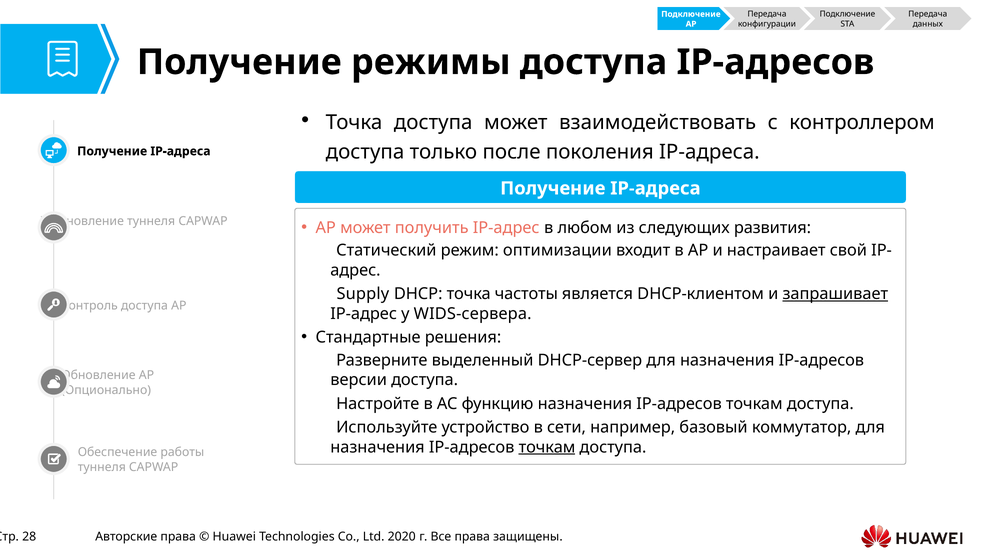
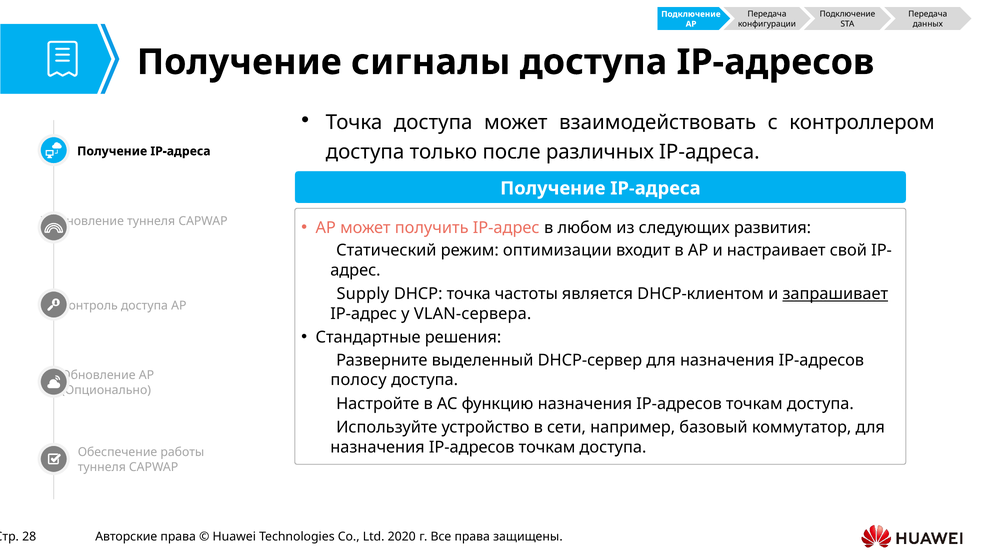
режимы: режимы -> сигналы (431, 62)
поколения: поколения -> различных (600, 152)
WIDS-сервера: WIDS-сервера -> VLAN-сервера (473, 313)
версии: версии -> полосу (359, 380)
точкам underline: present -> none (547, 447)
